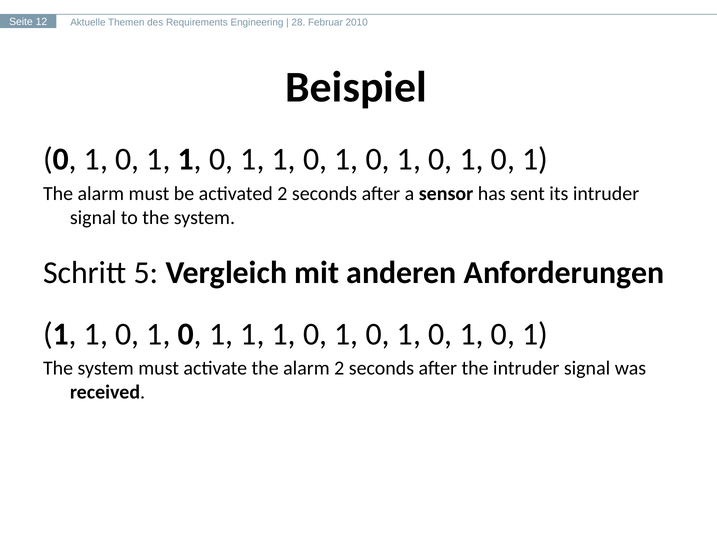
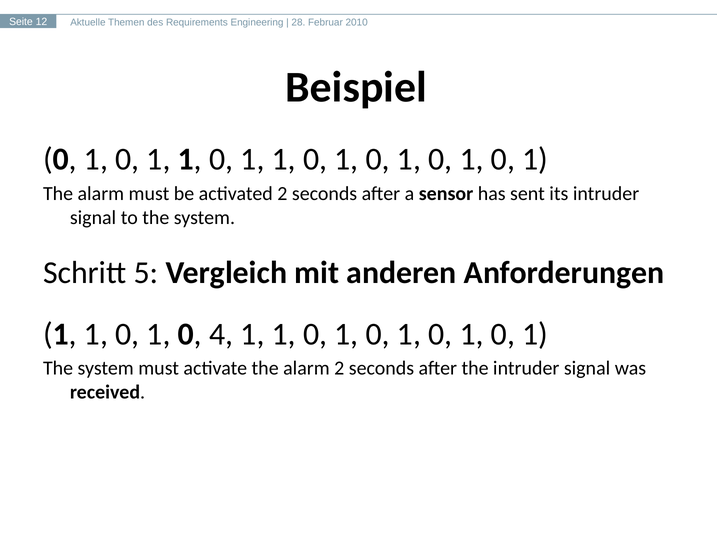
1: 1 -> 4 (221, 334)
